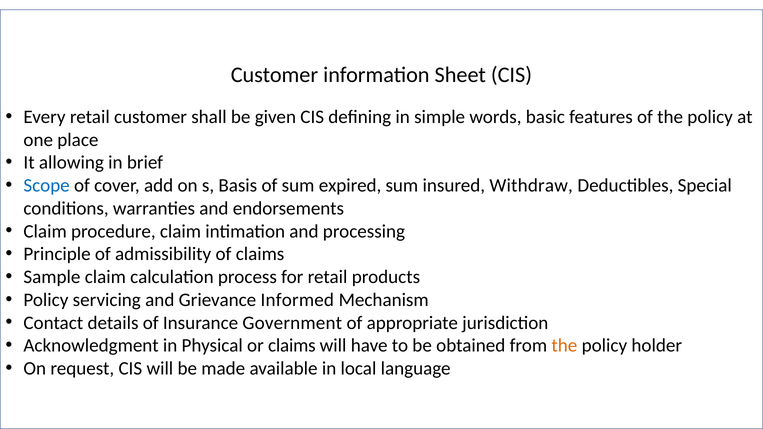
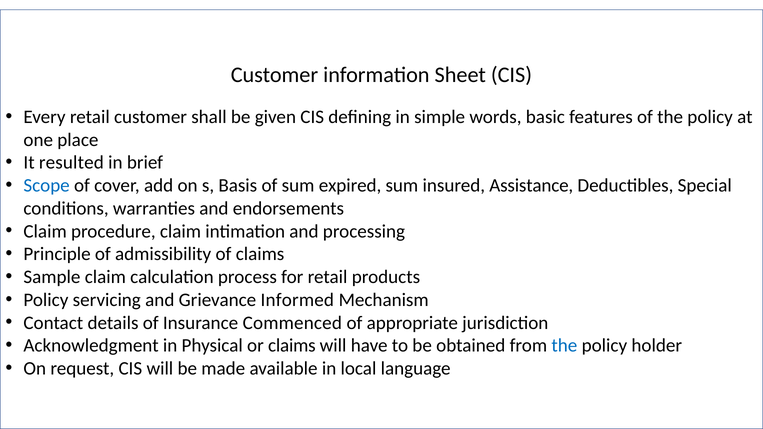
allowing: allowing -> resulted (71, 163)
Withdraw: Withdraw -> Assistance (531, 186)
Government: Government -> Commenced (292, 323)
the colour: orange -> blue (564, 346)
